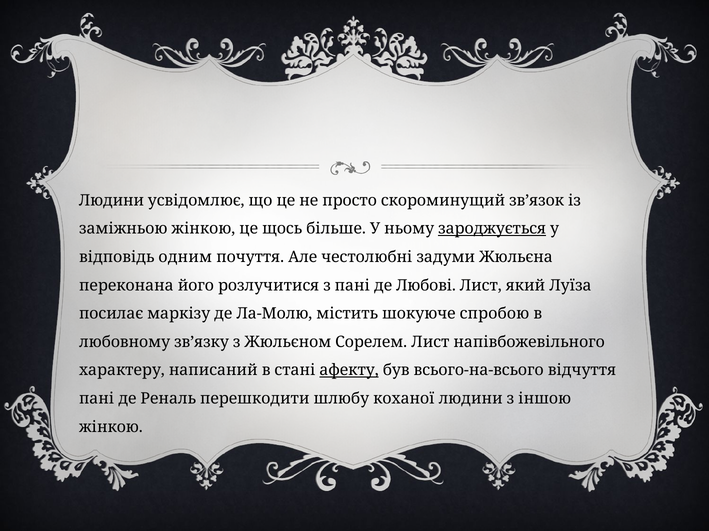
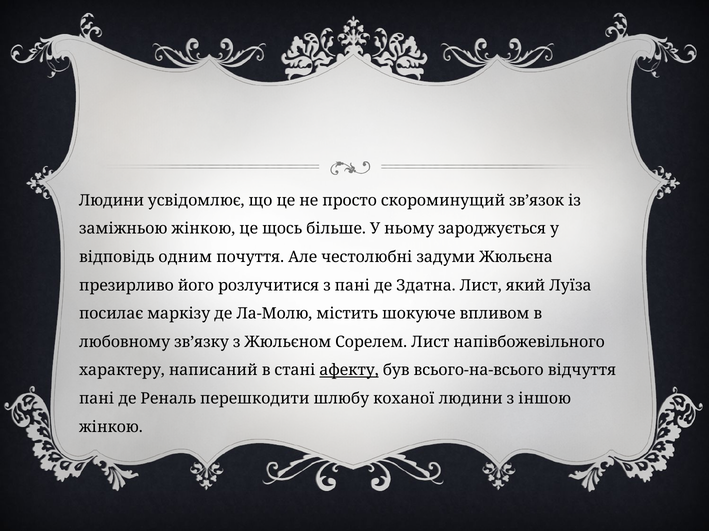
зароджується underline: present -> none (492, 229)
переконана: переконана -> презирливо (126, 286)
Любові: Любові -> Здатна (426, 286)
спробою: спробою -> впливом (495, 314)
